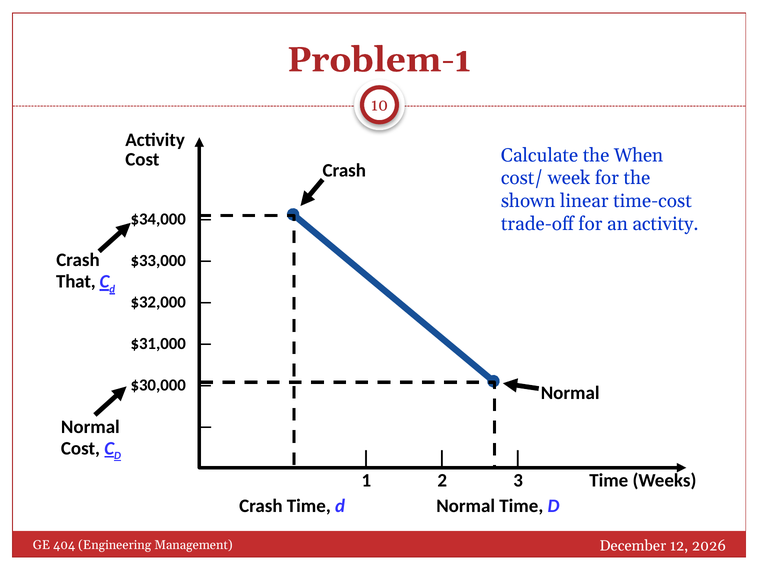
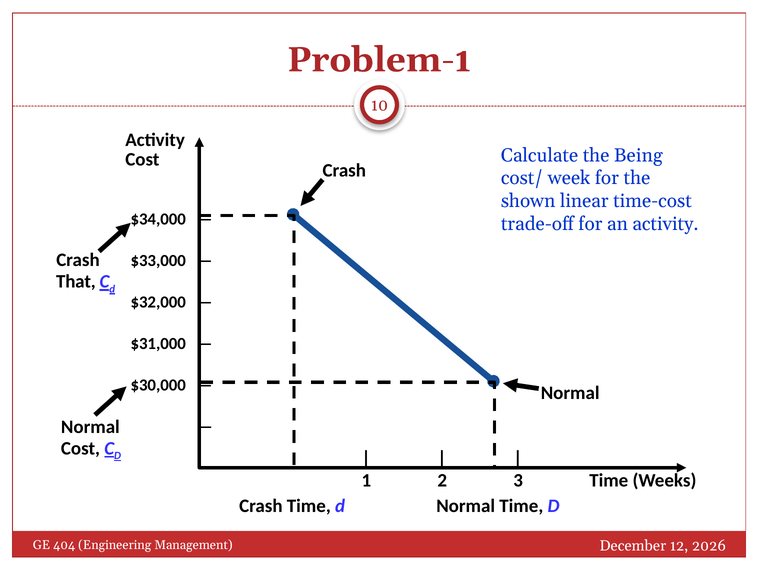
When: When -> Being (638, 155)
